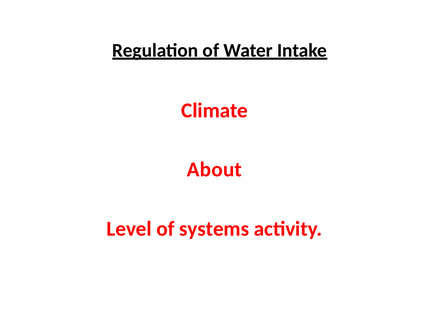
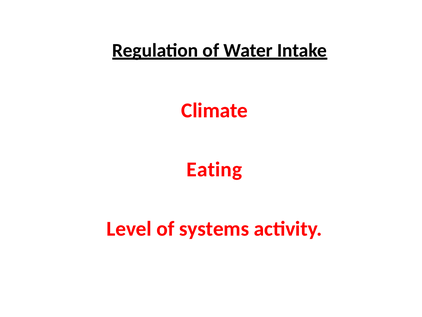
About: About -> Eating (214, 169)
